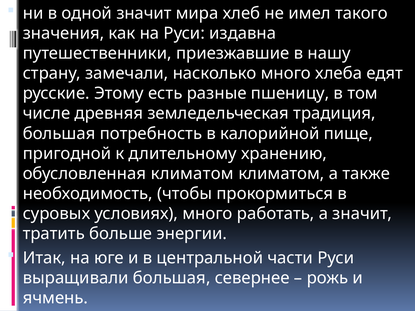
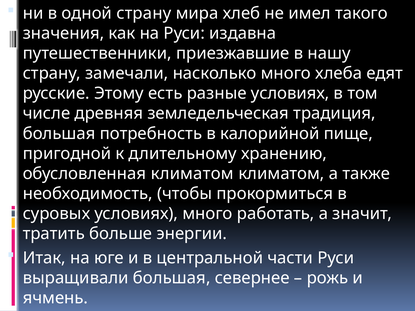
одной значит: значит -> страну (144, 13)
разные пшеницу: пшеницу -> условиях (290, 93)
